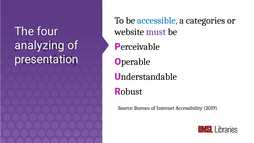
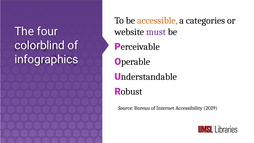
accessible colour: blue -> orange (157, 20)
analyzing: analyzing -> colorblind (40, 45)
presentation: presentation -> infographics (46, 59)
